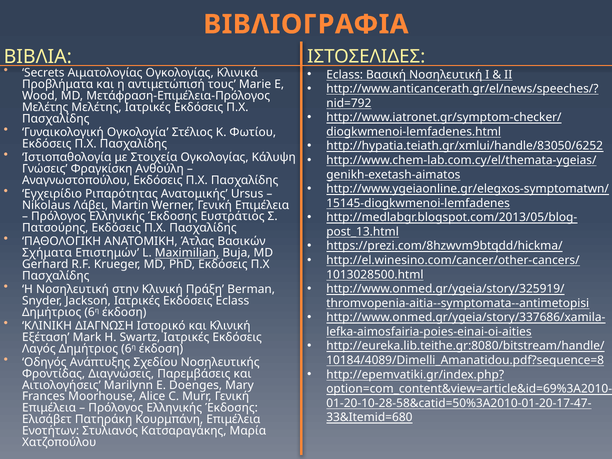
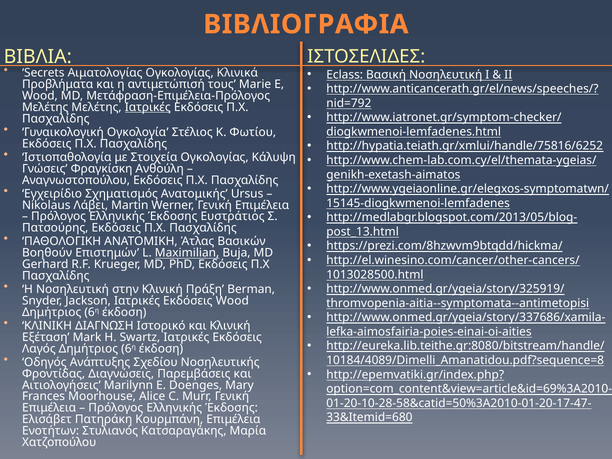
Ιατρικές underline: none -> present (148, 107)
http://hypatia.teiath.gr/xmlui/handle/83050/6252: http://hypatia.teiath.gr/xmlui/handle/83050/6252 -> http://hypatia.teiath.gr/xmlui/handle/75816/6252 (465, 146)
Ριπαρότητας: Ριπαρότητας -> Σχηματισμός (122, 194)
Σχήματα: Σχήματα -> Βοηθούν (47, 253)
Εκδόσεις Eclass: Eclass -> Wood (232, 301)
